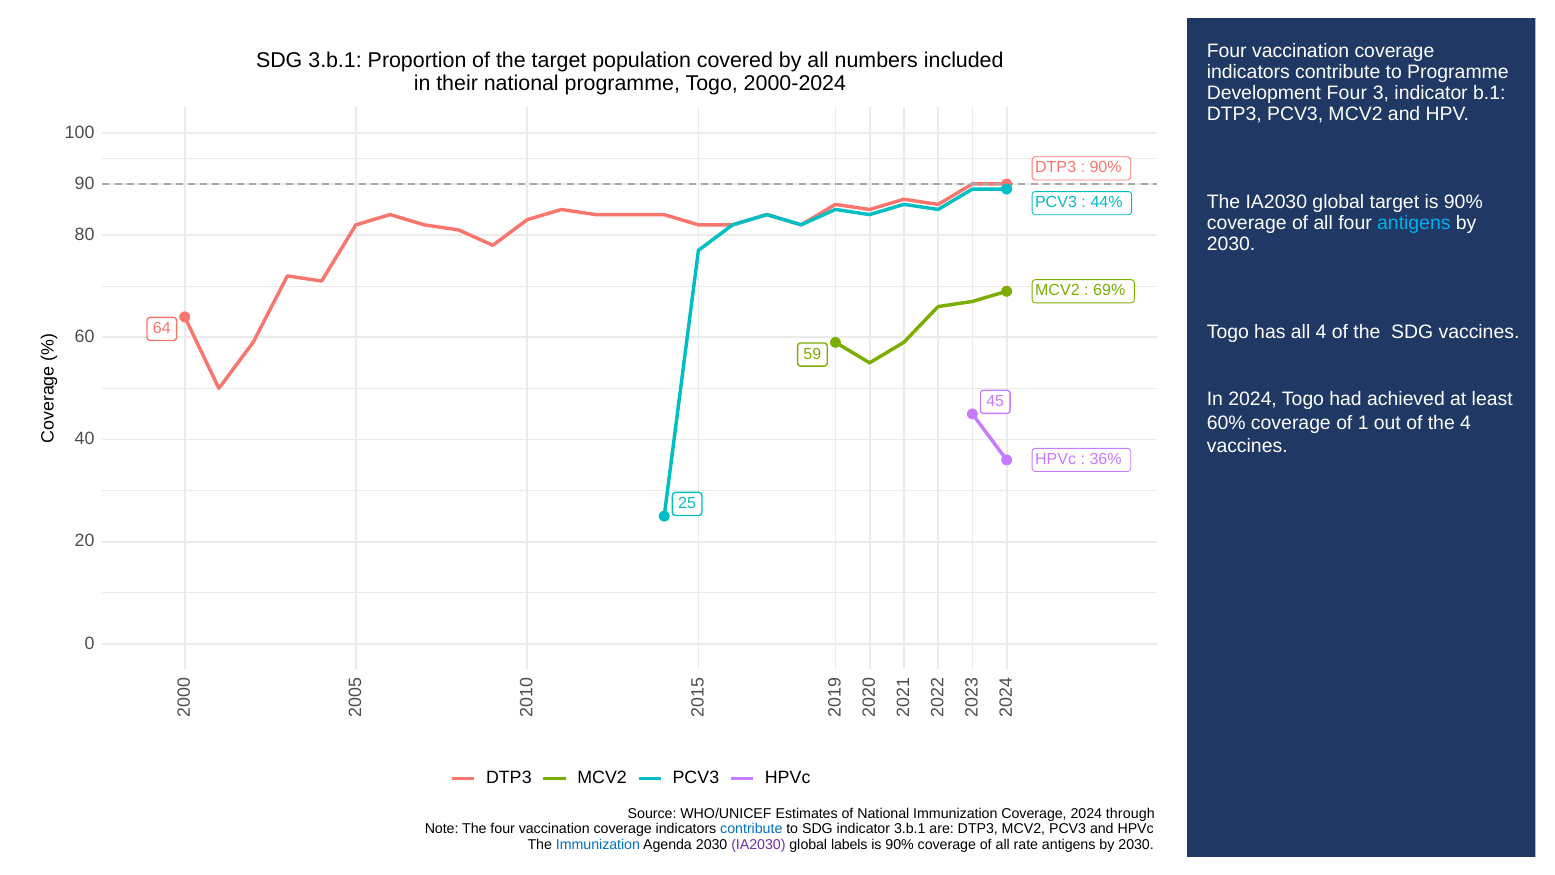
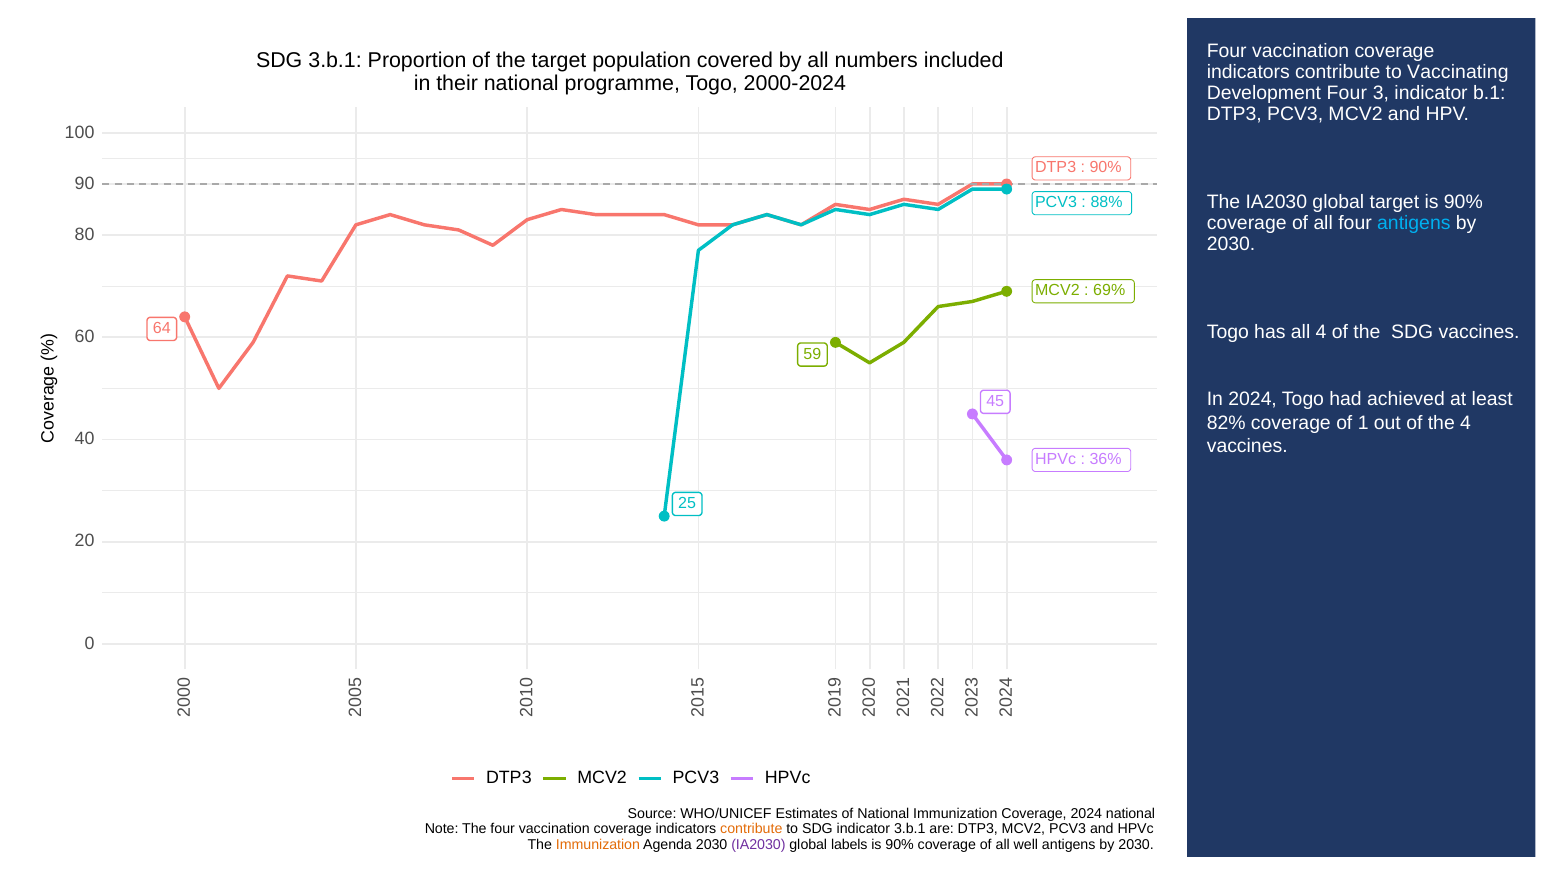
to Programme: Programme -> Vaccinating (1458, 72)
44%: 44% -> 88% (1107, 202)
60%: 60% -> 82% (1226, 423)
2024 through: through -> national (1130, 813)
contribute colour: blue -> orange (751, 829)
Immunization colour: blue -> orange (598, 844)
rate: rate -> well (1026, 844)
